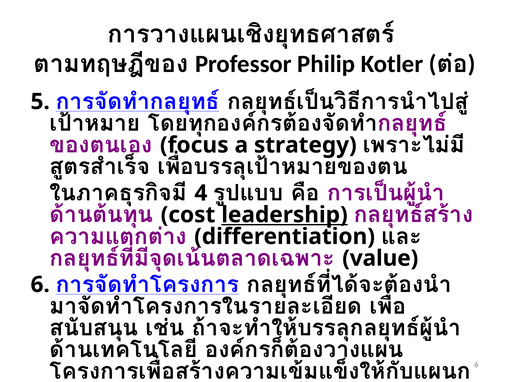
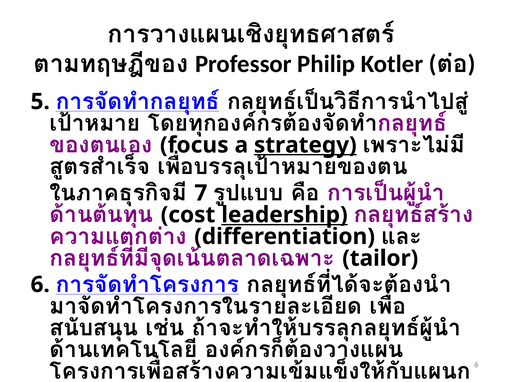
strategy underline: none -> present (305, 145)
4: 4 -> 7 (201, 193)
value: value -> tailor (380, 258)
